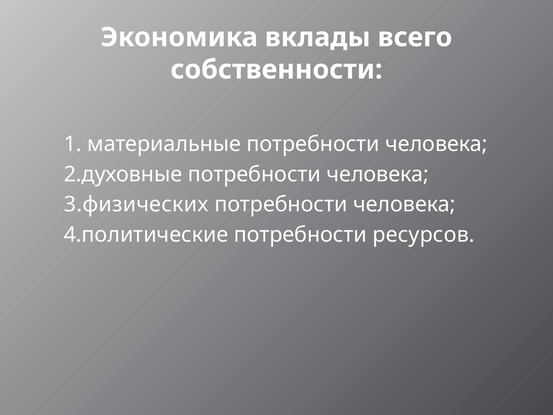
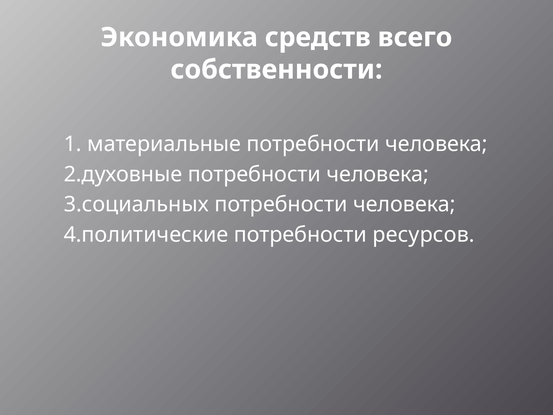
вклады: вклады -> средств (318, 37)
3.физических: 3.физических -> 3.социальных (136, 204)
